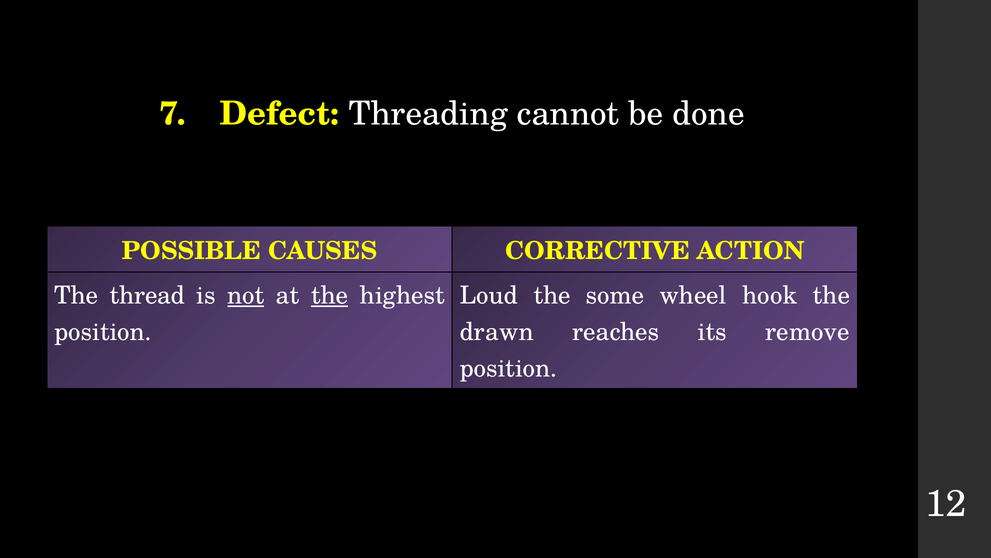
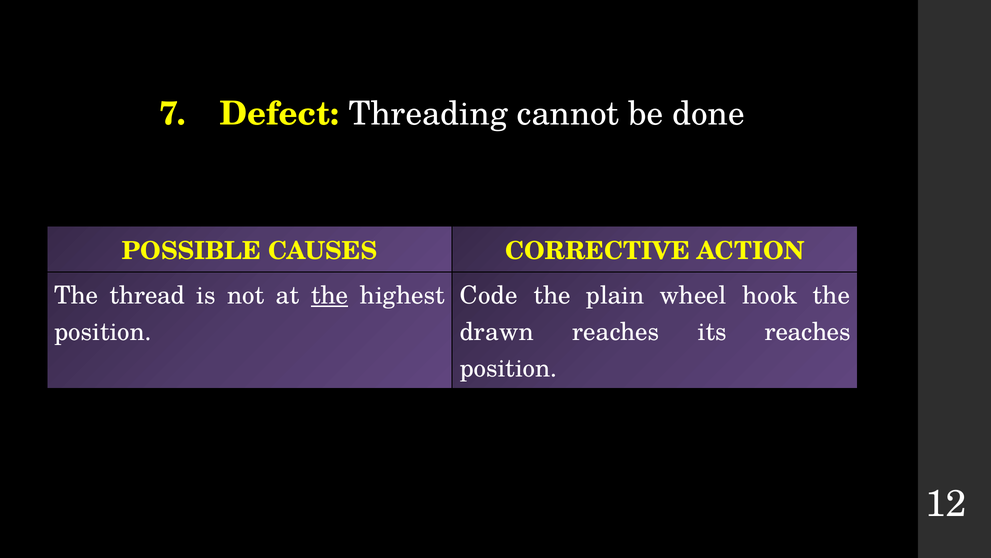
not underline: present -> none (246, 295)
Loud: Loud -> Code (489, 295)
some: some -> plain (615, 295)
its remove: remove -> reaches (808, 332)
